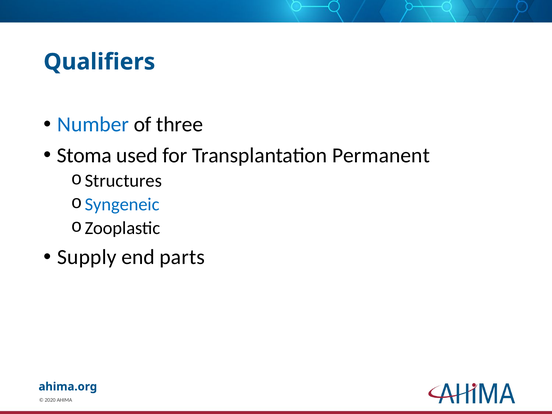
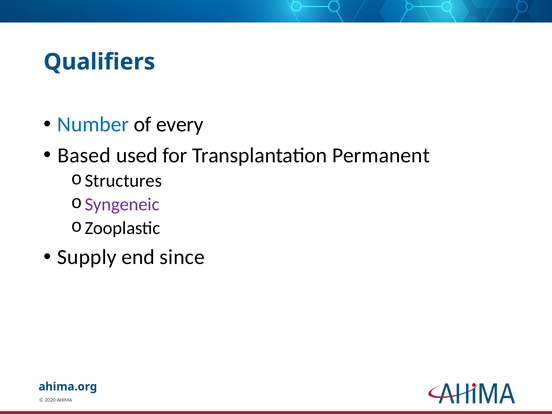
three: three -> every (180, 124)
Stoma: Stoma -> Based (84, 155)
Syngeneic colour: blue -> purple (122, 204)
parts: parts -> since (182, 257)
